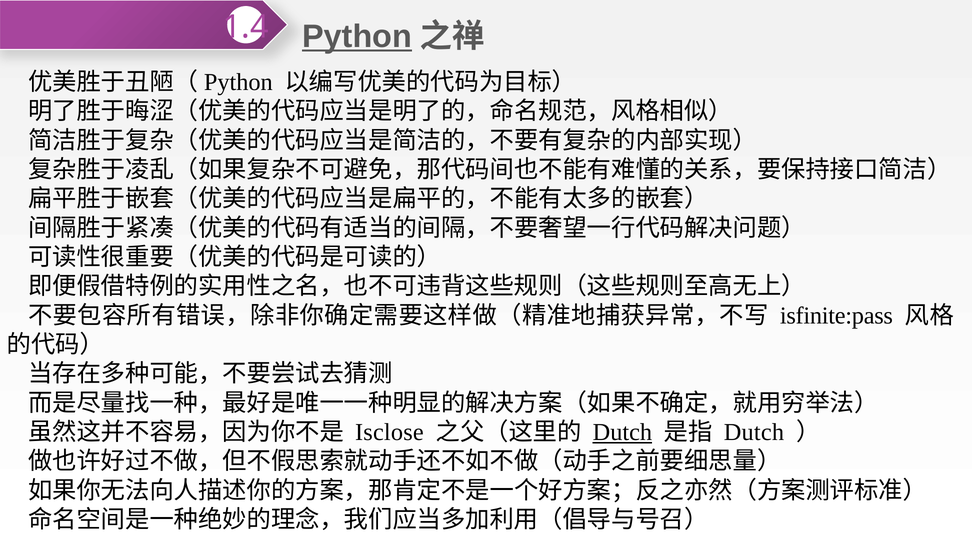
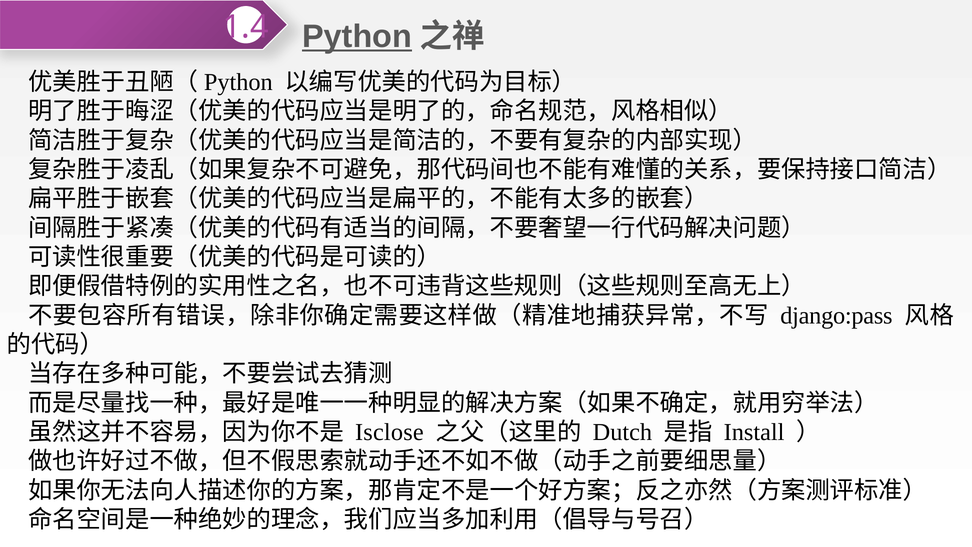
isfinite:pass: isfinite:pass -> django:pass (836, 315)
Dutch underline: present -> none (622, 432)
Dutch: Dutch -> Install (754, 432)
